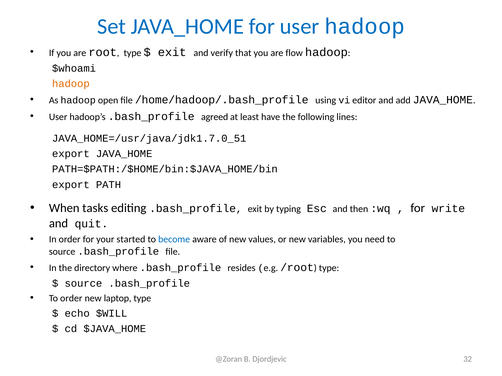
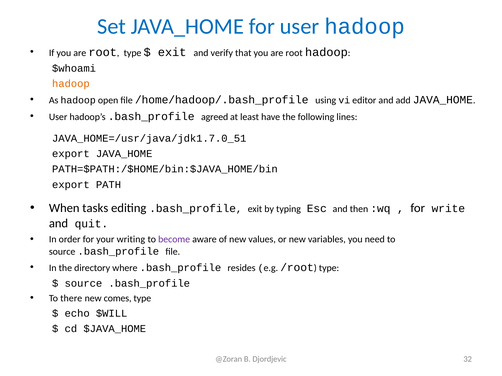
that you are flow: flow -> root (294, 53)
started: started -> writing (131, 240)
become colour: blue -> purple (174, 240)
To order: order -> there (71, 299)
laptop: laptop -> comes (118, 299)
